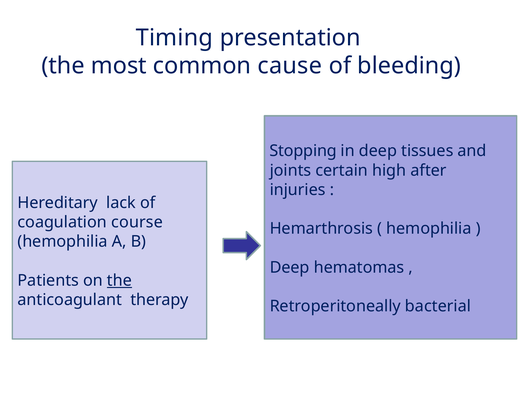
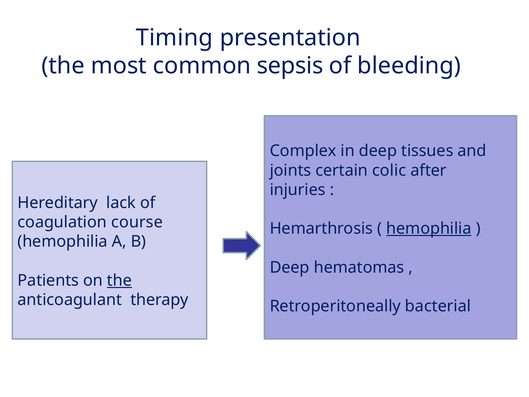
cause: cause -> sepsis (290, 66)
Stopping: Stopping -> Complex (303, 151)
high: high -> colic (389, 170)
hemophilia underline: none -> present (429, 228)
